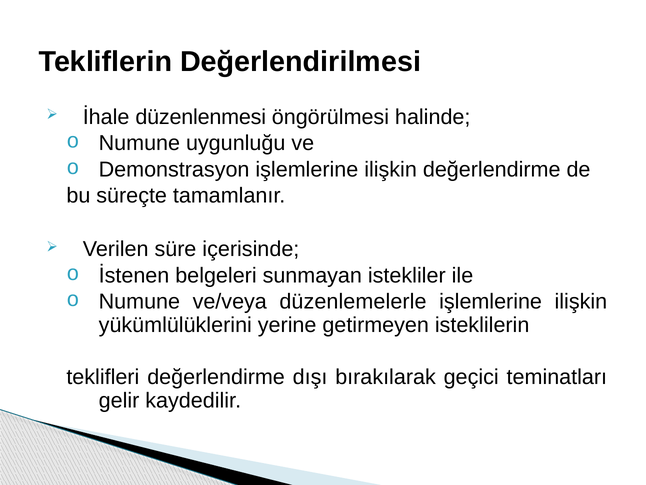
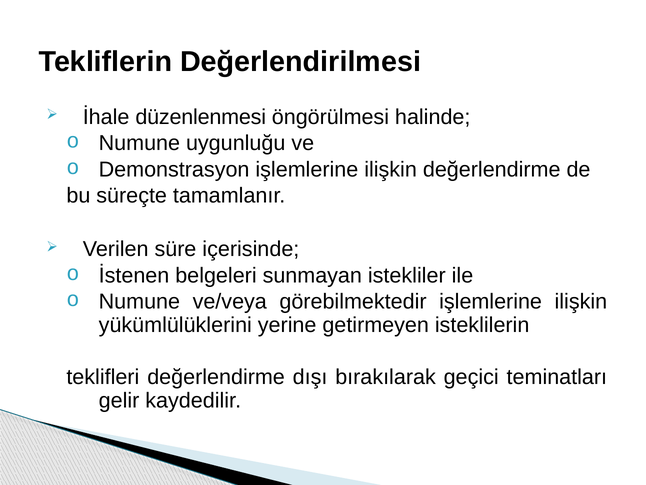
düzenlemelerle: düzenlemelerle -> görebilmektedir (353, 301)
